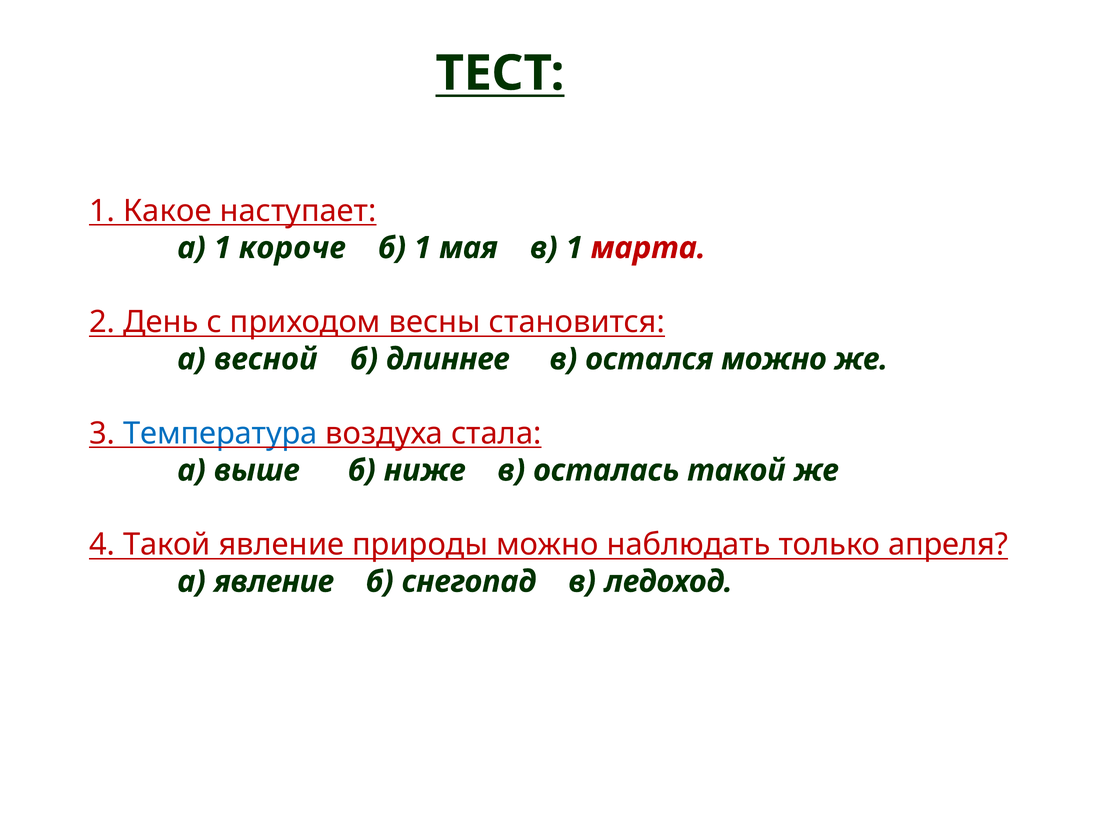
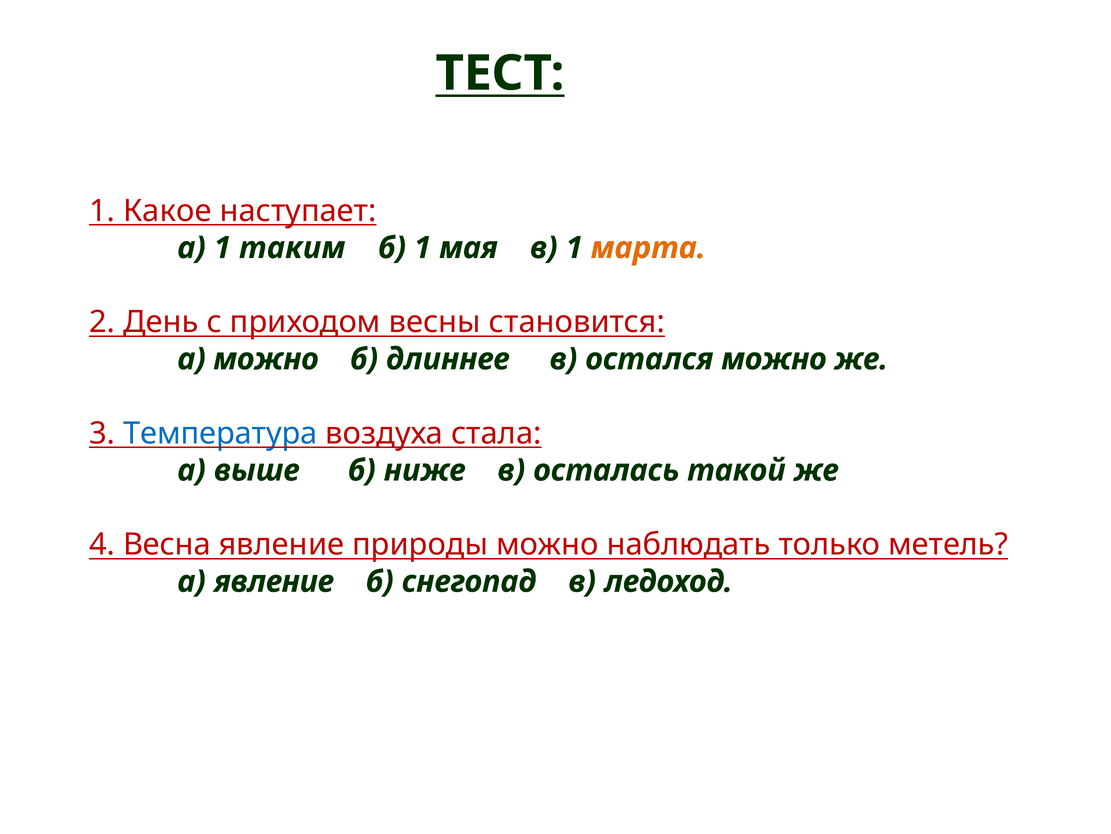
короче: короче -> таким (292, 248)
марта colour: red -> orange (648, 248)
а весной: весной -> можно (266, 359)
4 Такой: Такой -> Весна (167, 544)
апреля: апреля -> метель (948, 544)
